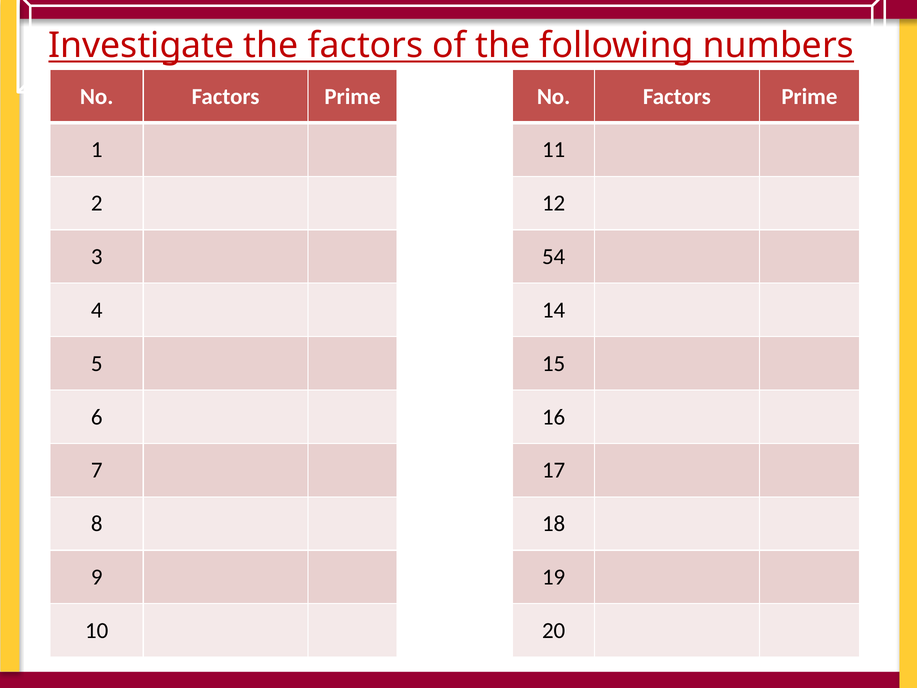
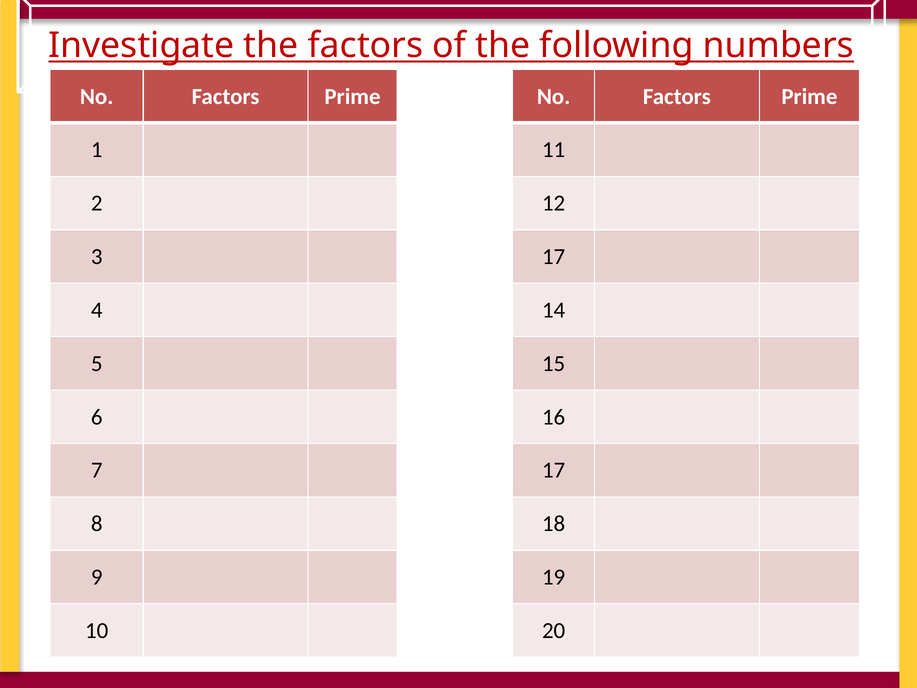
3 54: 54 -> 17 (554, 257)
